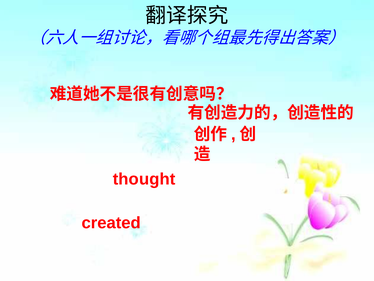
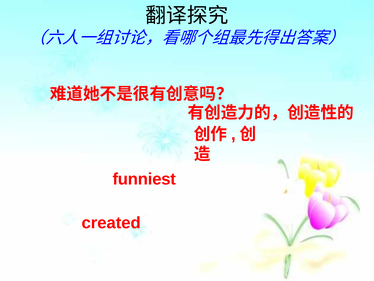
thought: thought -> funniest (144, 179)
